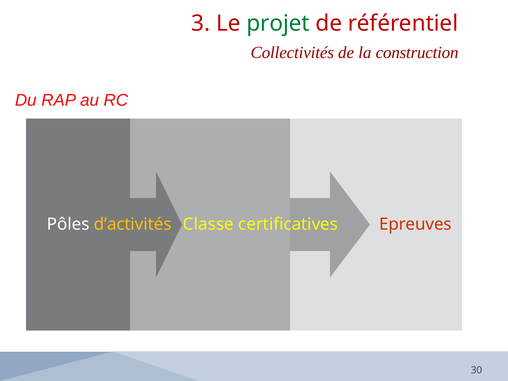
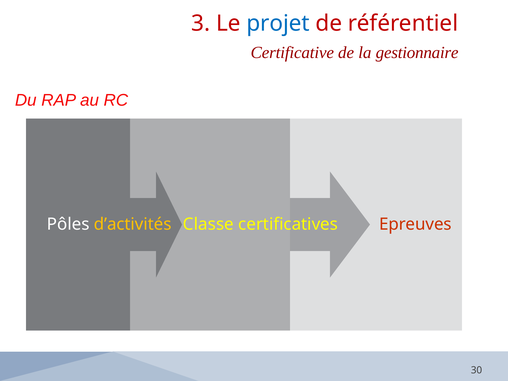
projet colour: green -> blue (278, 24)
Collectivités: Collectivités -> Certificative (292, 53)
construction: construction -> gestionnaire (417, 53)
